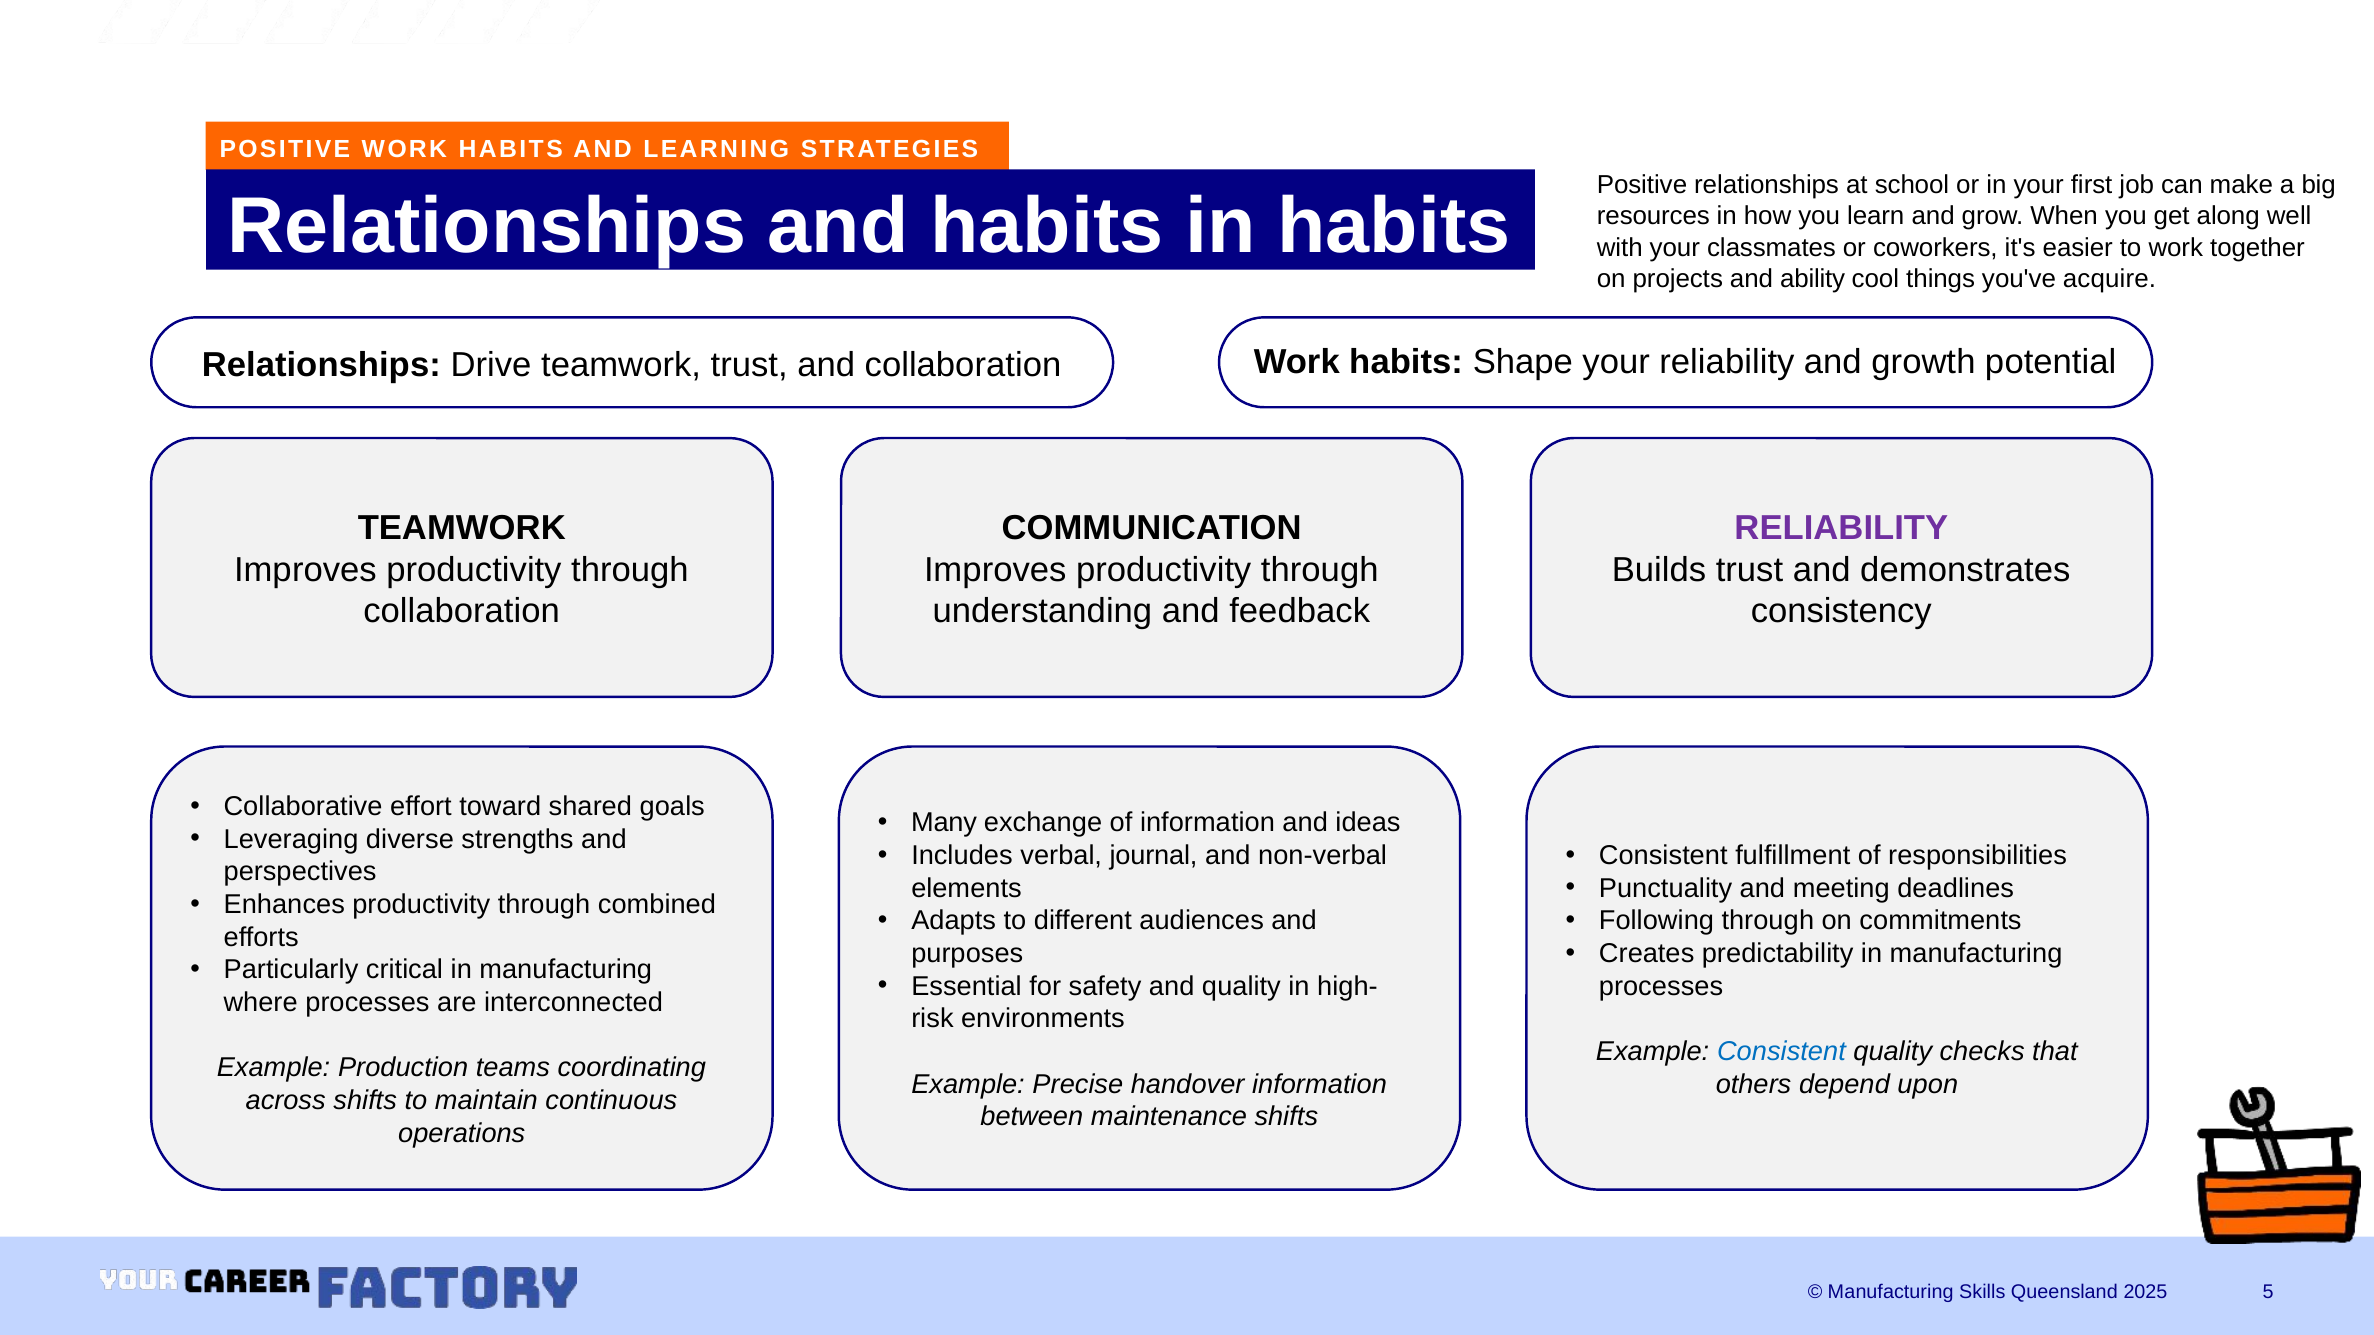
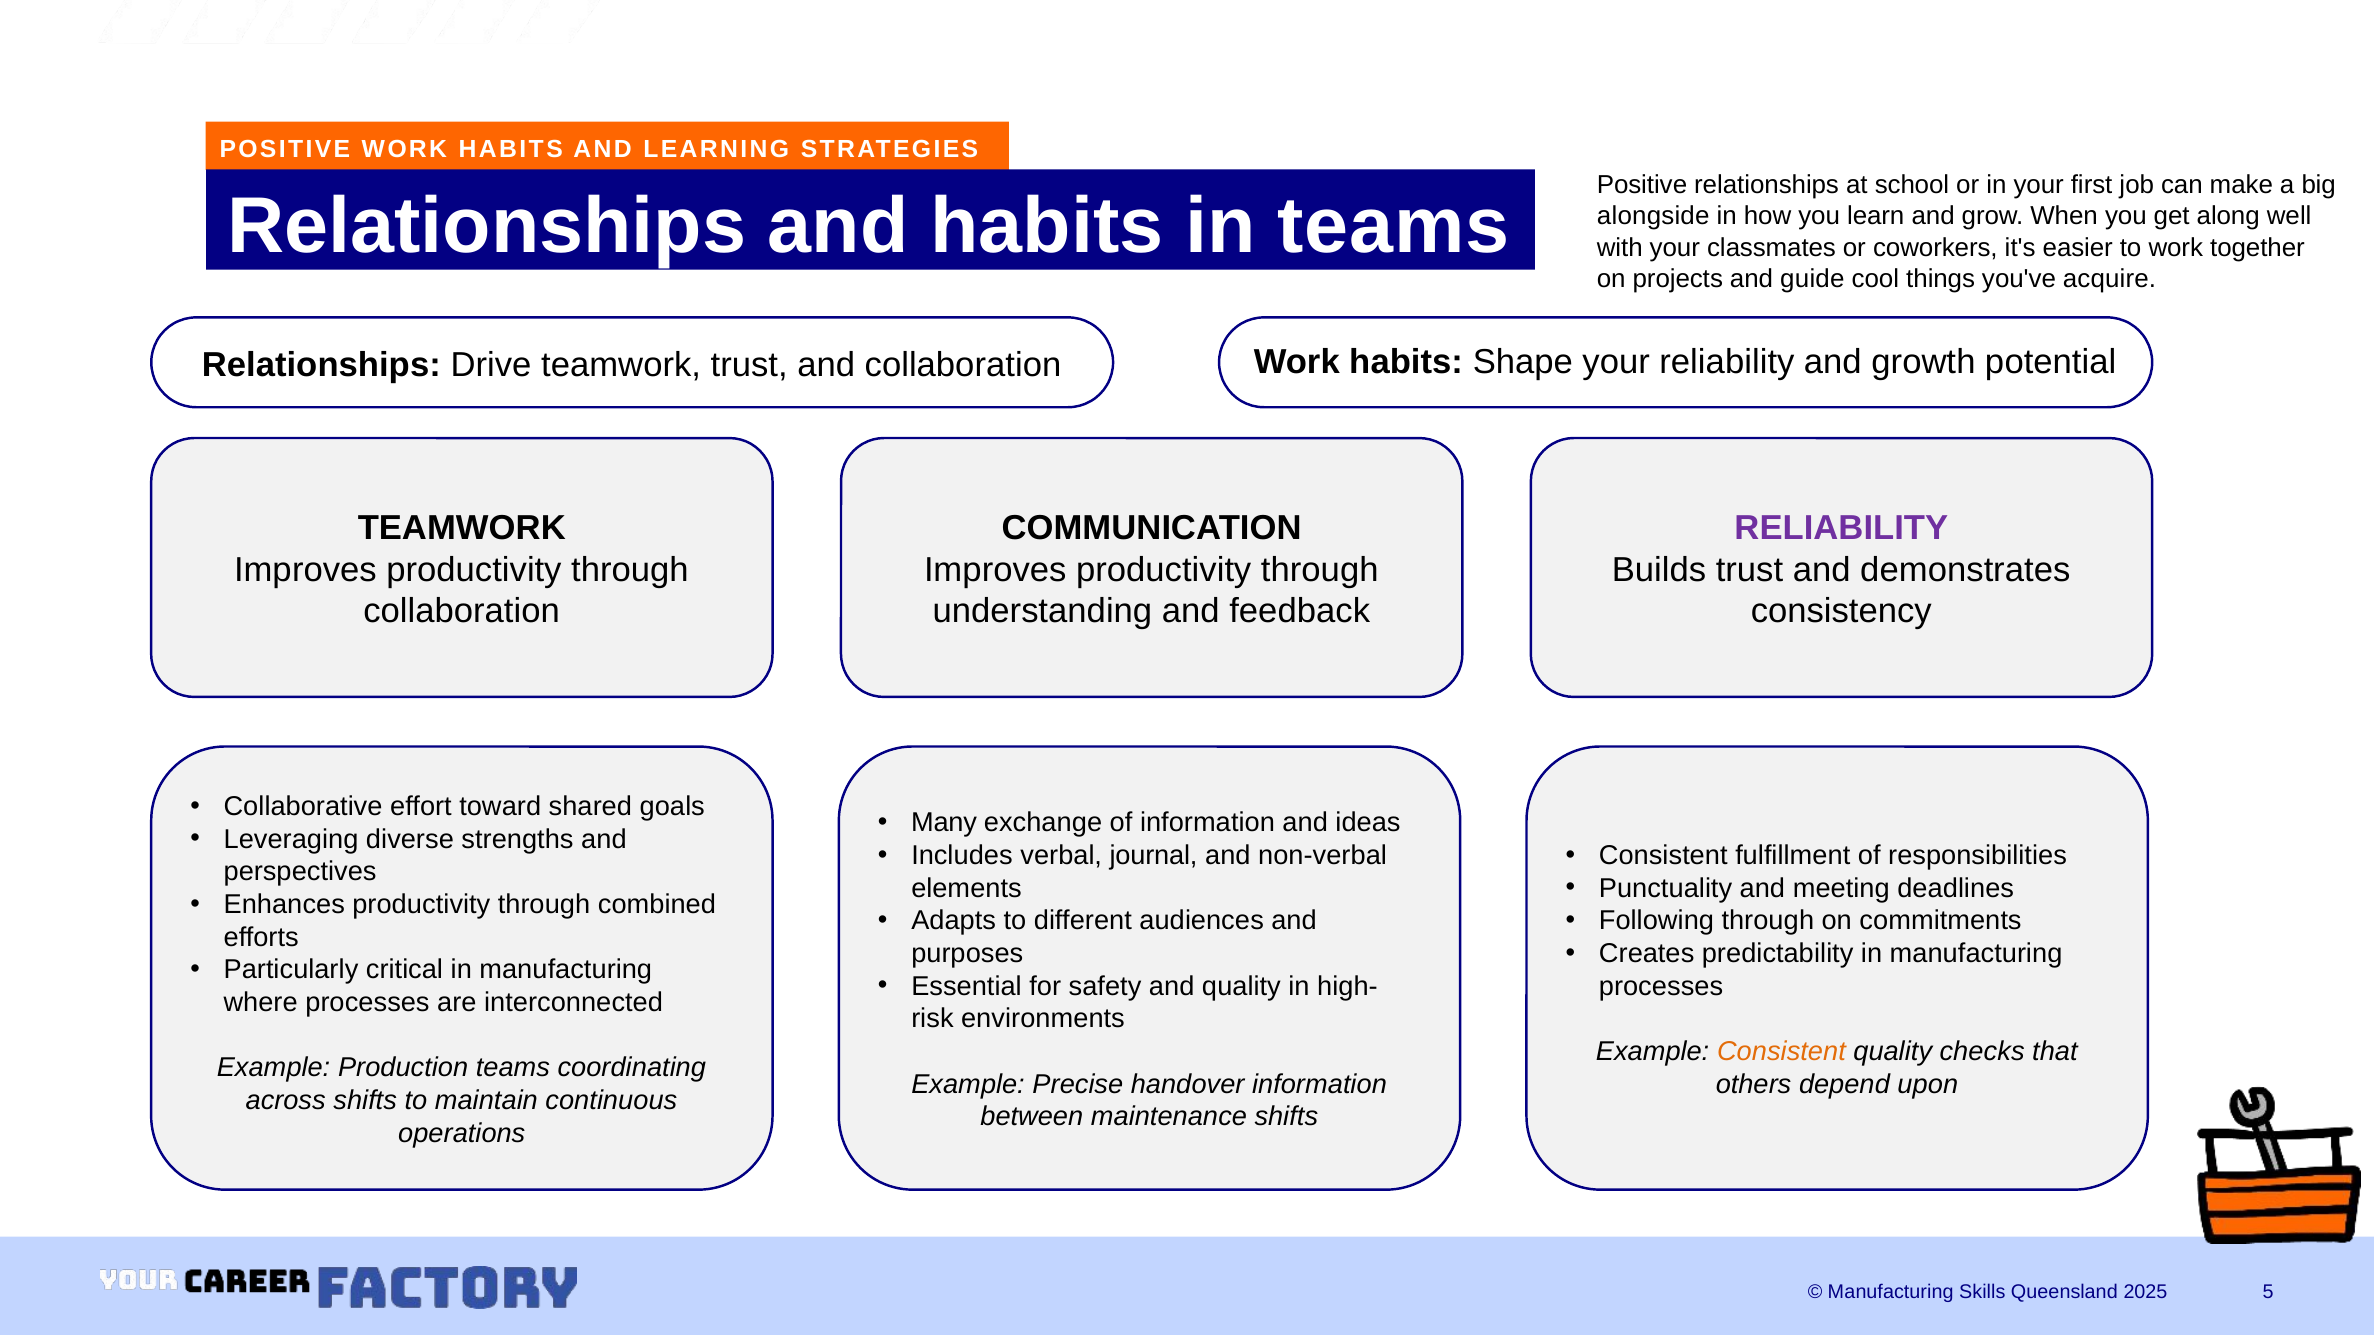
in habits: habits -> teams (1394, 226)
resources: resources -> alongside (1653, 216)
ability: ability -> guide (1812, 279)
Consistent colour: blue -> orange (1781, 1052)
